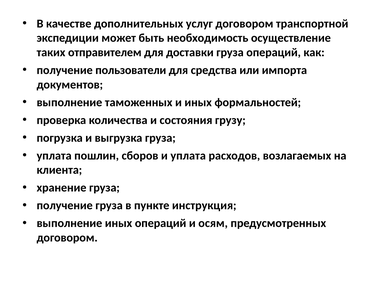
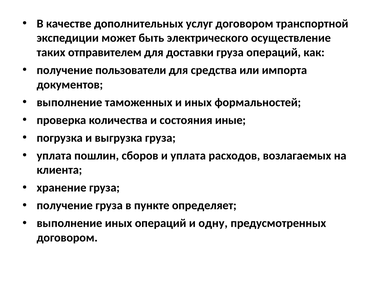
необходимость: необходимость -> электрического (208, 38)
грузу: грузу -> иные (230, 120)
инструкция: инструкция -> определяет (204, 205)
осям: осям -> одну (213, 223)
